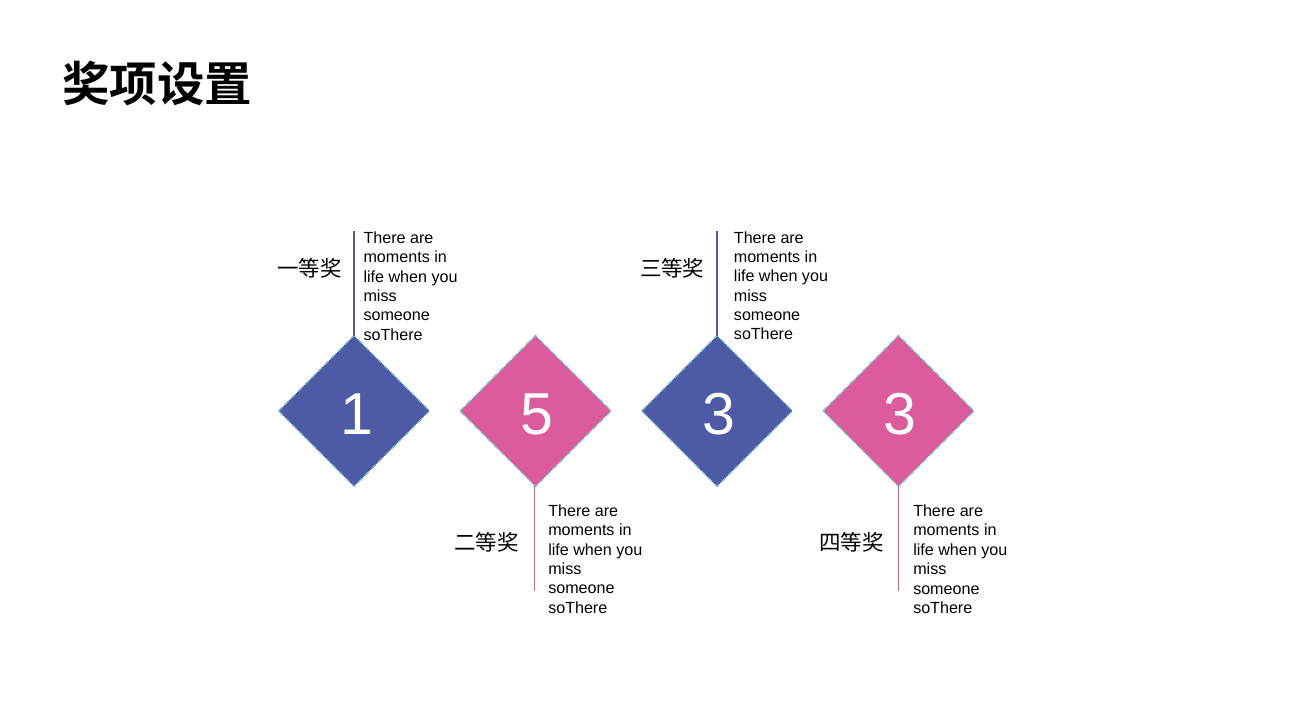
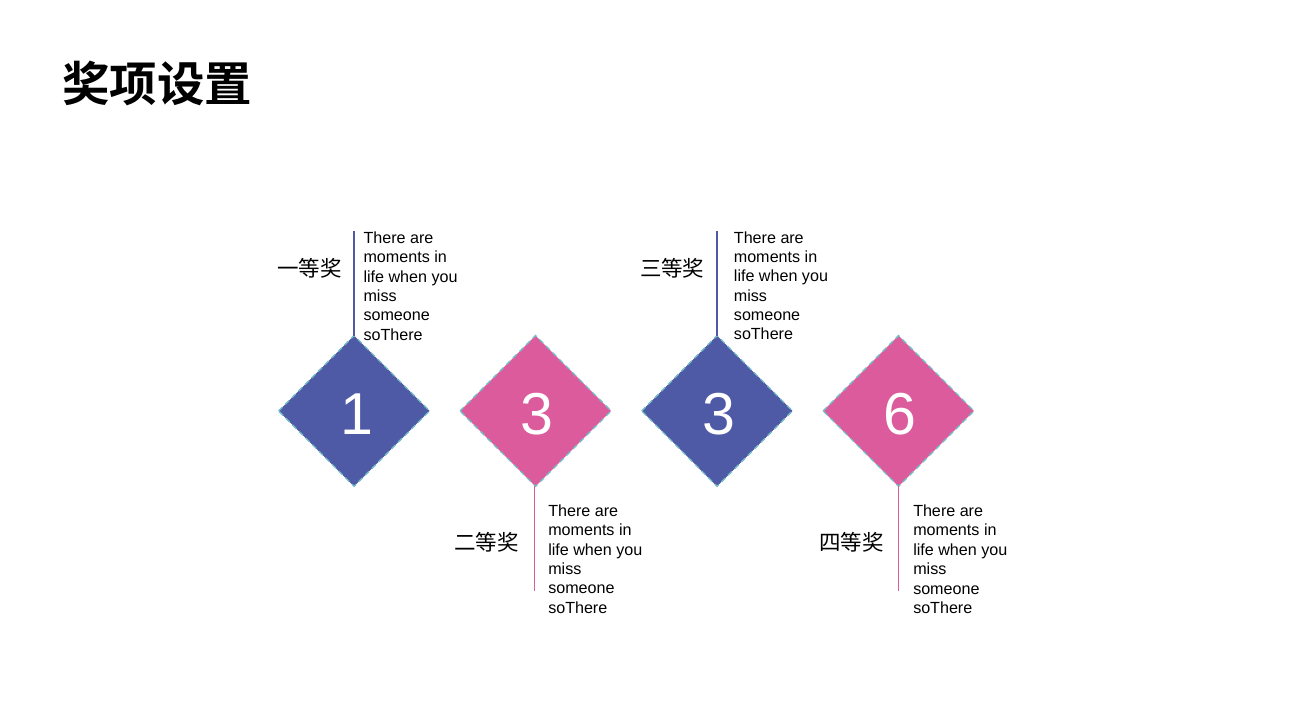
1 5: 5 -> 3 (537, 415)
3 3: 3 -> 6 (900, 415)
